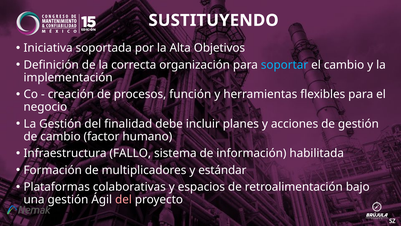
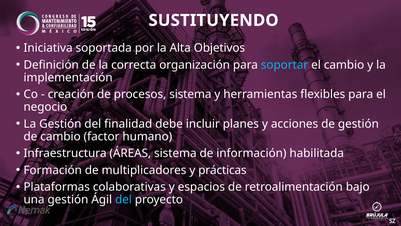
procesos función: función -> sistema (190, 94)
FALLO: FALLO -> ÁREAS (130, 153)
estándar: estándar -> prácticas (222, 170)
del colour: pink -> light blue (124, 199)
